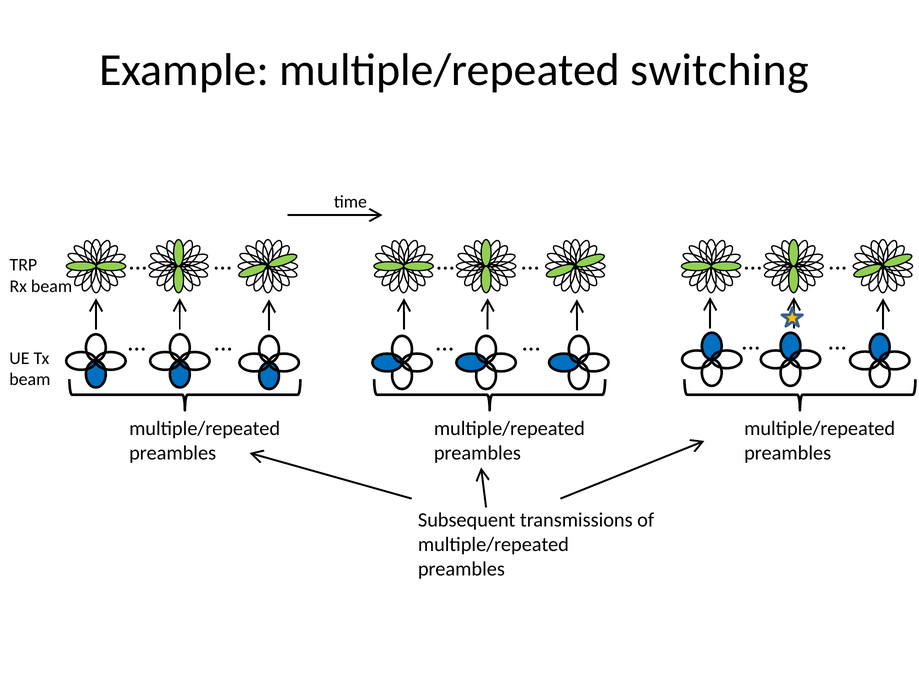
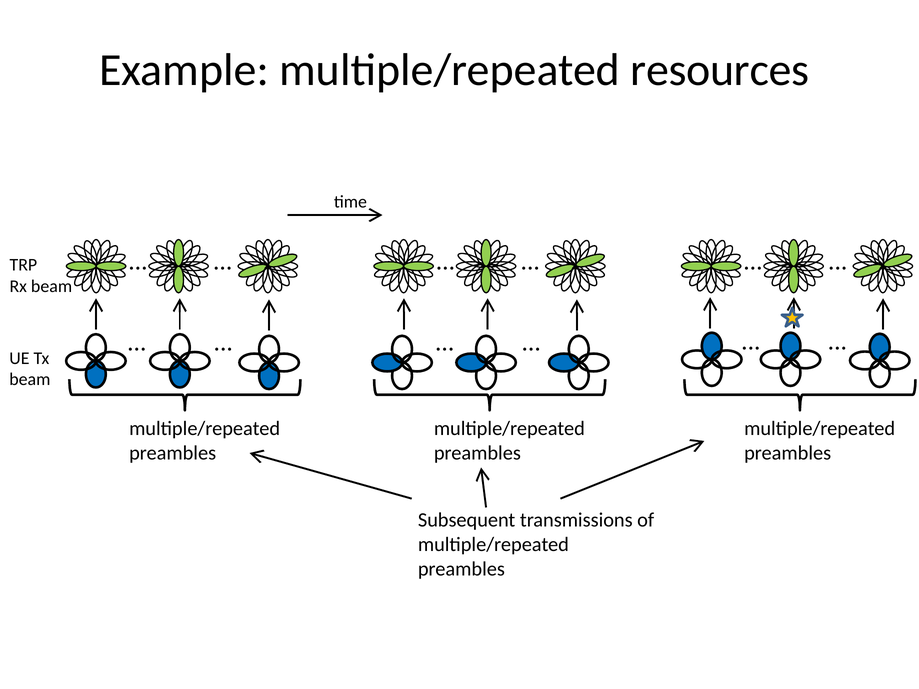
switching: switching -> resources (720, 70)
